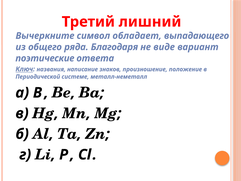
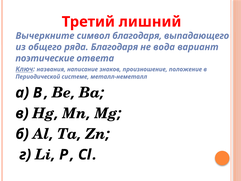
символ обладает: обладает -> благодаря (137, 36)
виде: виде -> вода (164, 47)
